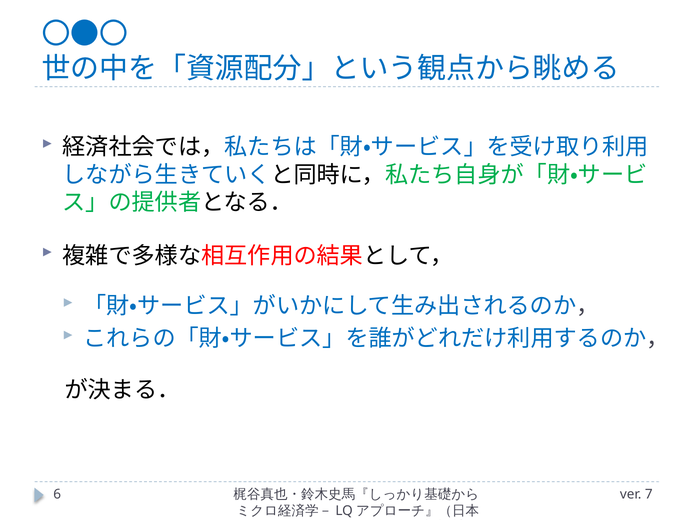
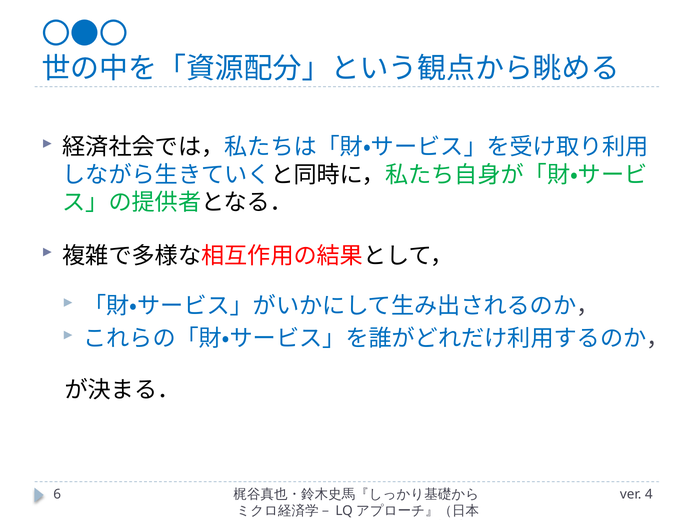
7: 7 -> 4 (649, 495)
